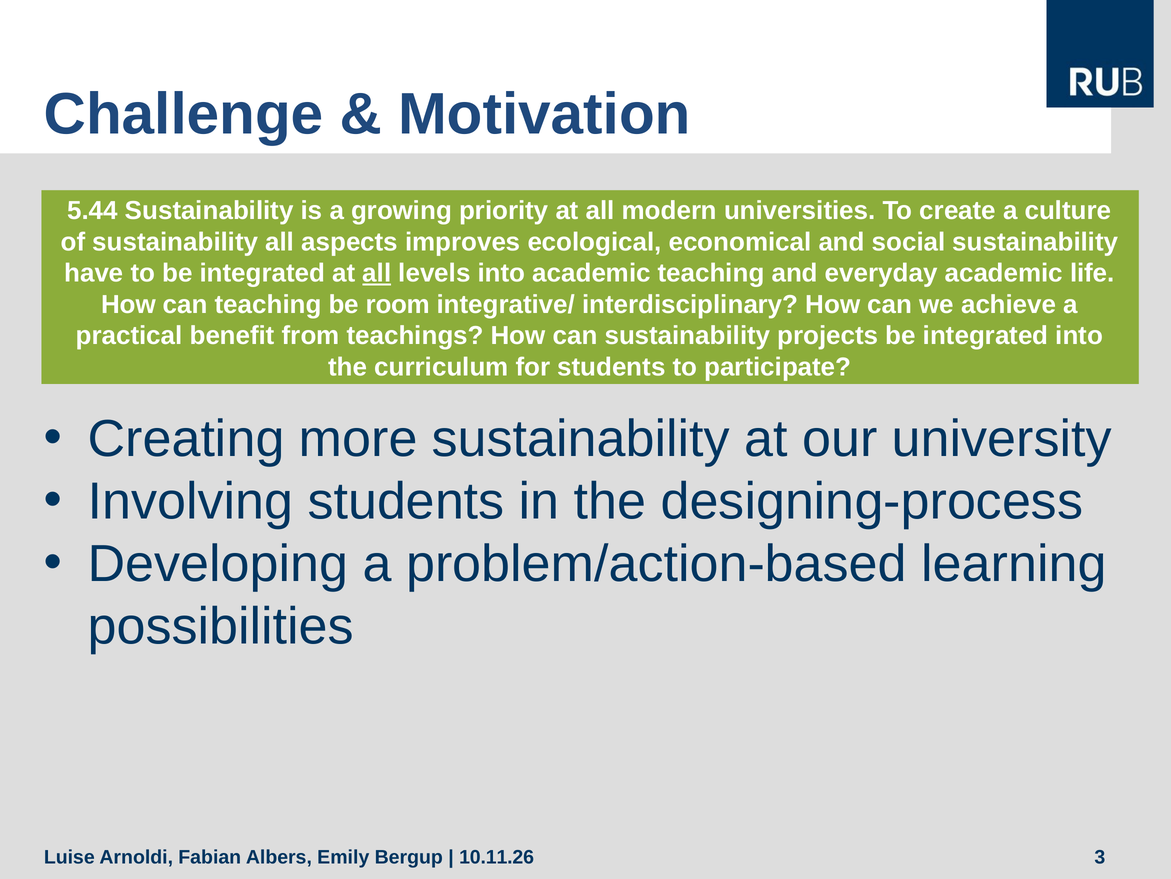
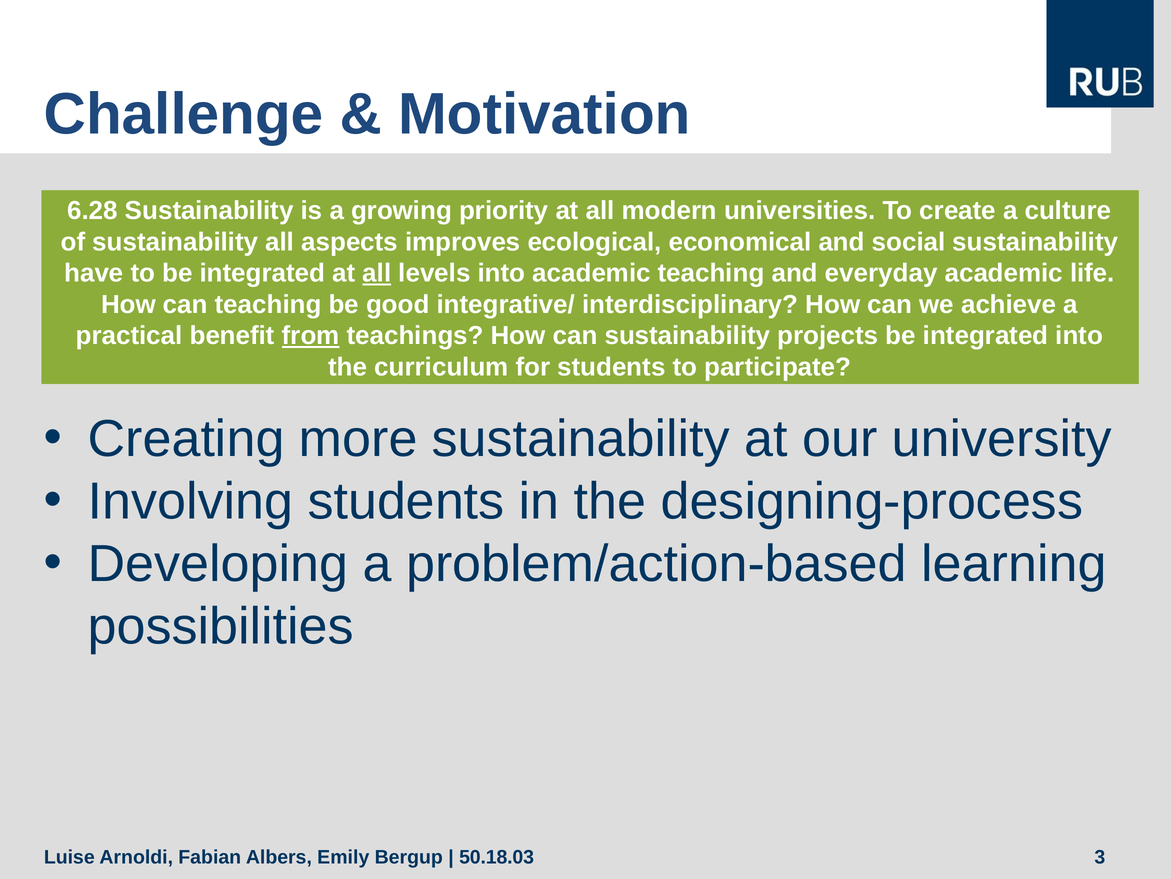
5.44: 5.44 -> 6.28 (93, 211)
room: room -> good (398, 304)
from underline: none -> present (311, 336)
10.11.26: 10.11.26 -> 50.18.03 (497, 857)
